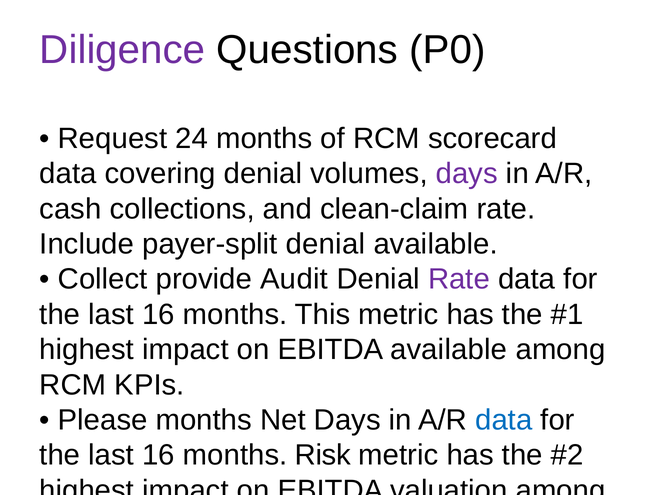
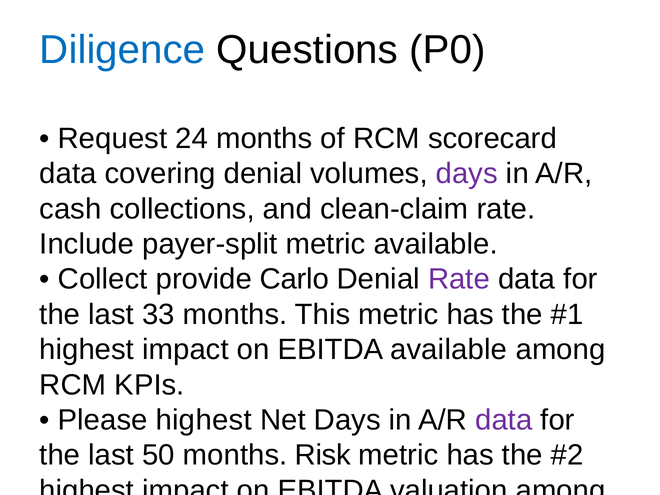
Diligence colour: purple -> blue (122, 50)
payer-split denial: denial -> metric (326, 244)
Audit: Audit -> Carlo (294, 279)
16: 16 -> 33 (159, 314)
Please months: months -> highest (204, 420)
data colour: blue -> purple (504, 420)
16: 16 -> 50 (159, 455)
